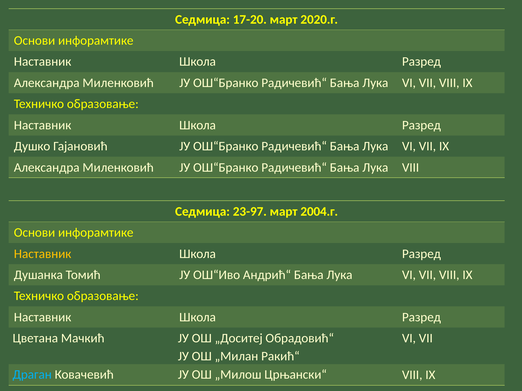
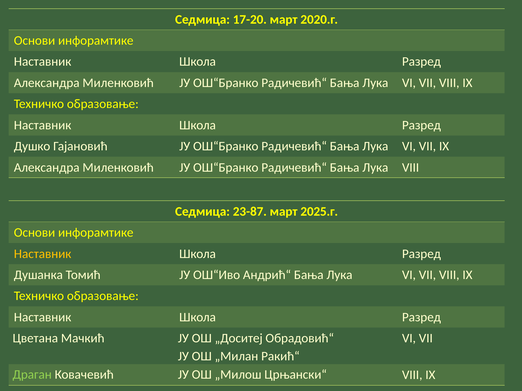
23-97: 23-97 -> 23-87 (250, 212)
2004.г: 2004.г -> 2025.г (319, 212)
Драган colour: light blue -> light green (32, 375)
